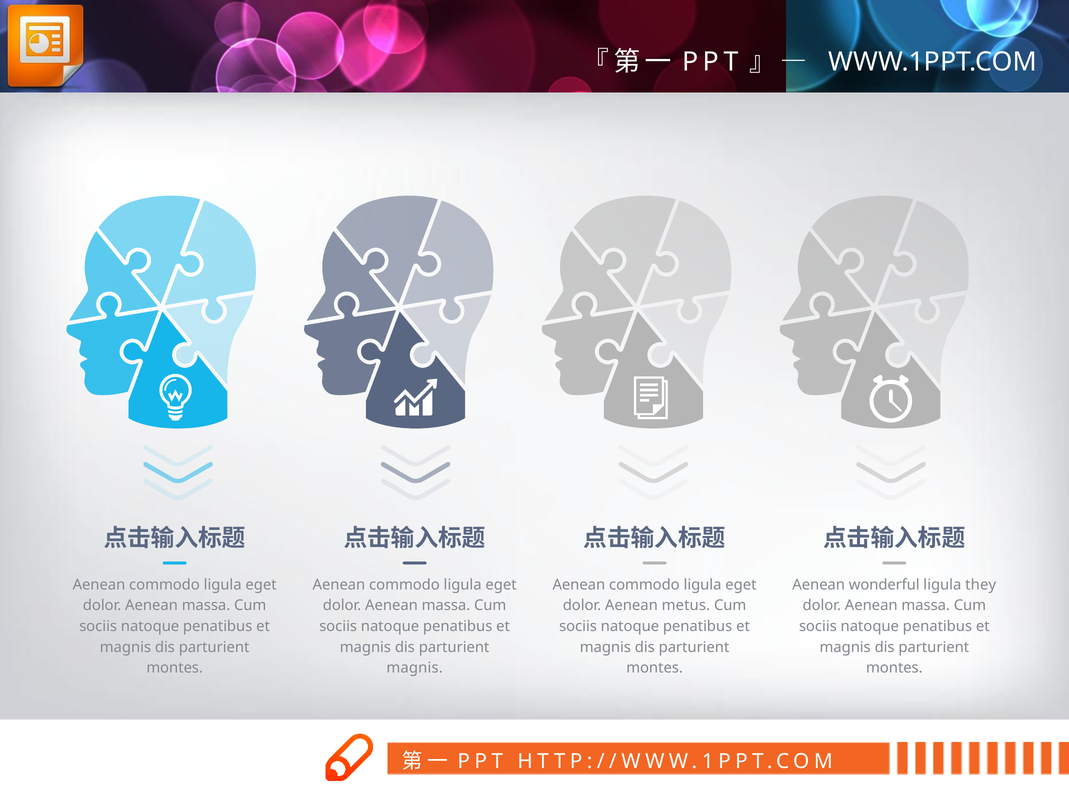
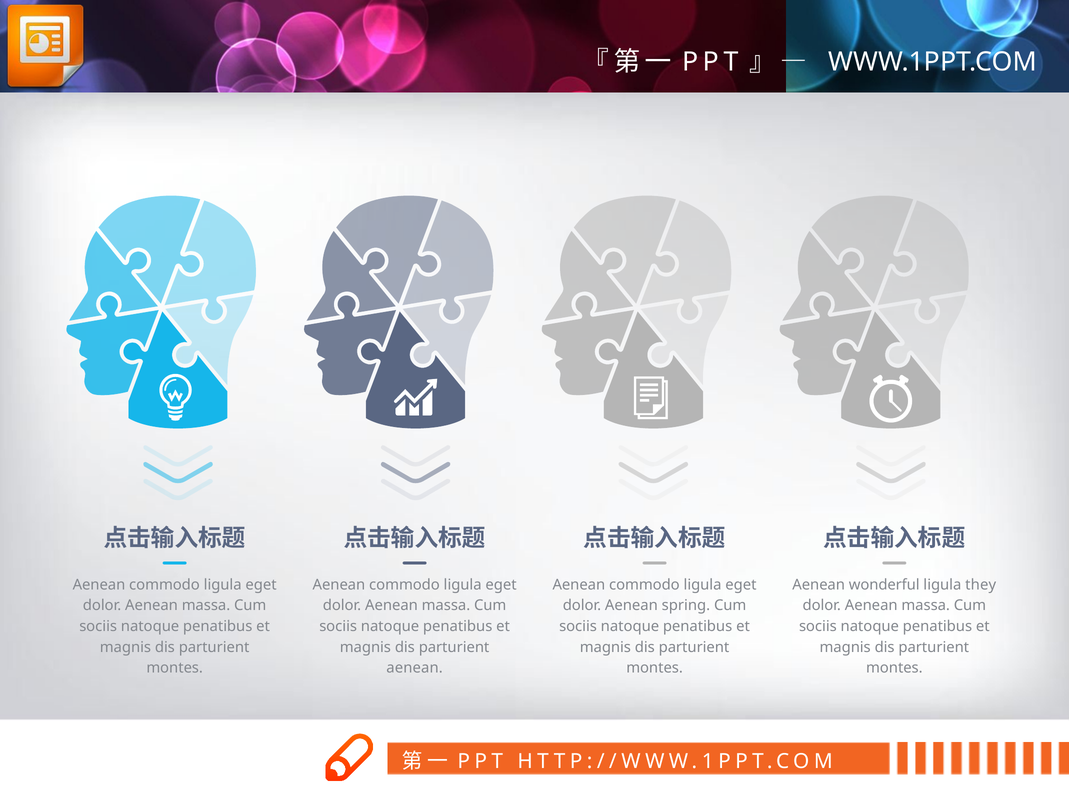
metus: metus -> spring (686, 605)
magnis: magnis -> aenean (415, 668)
